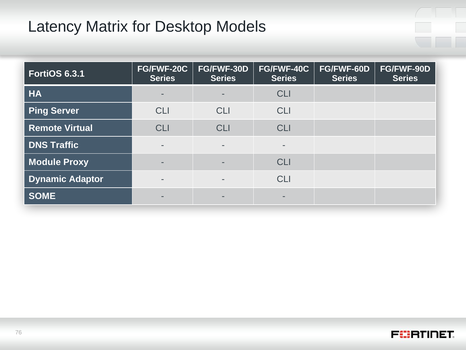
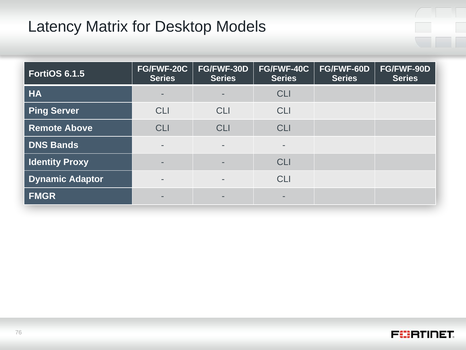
6.3.1: 6.3.1 -> 6.1.5 (74, 74)
Virtual: Virtual -> Above (79, 128)
Traffic: Traffic -> Bands (64, 145)
Module: Module -> Identity (45, 162)
SOME: SOME -> FMGR (42, 196)
